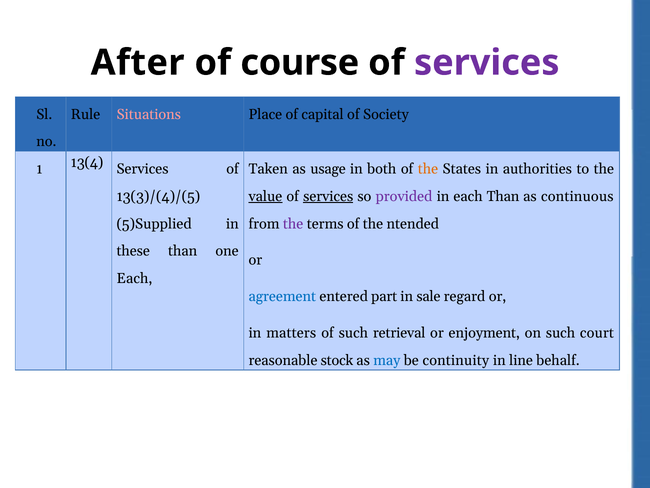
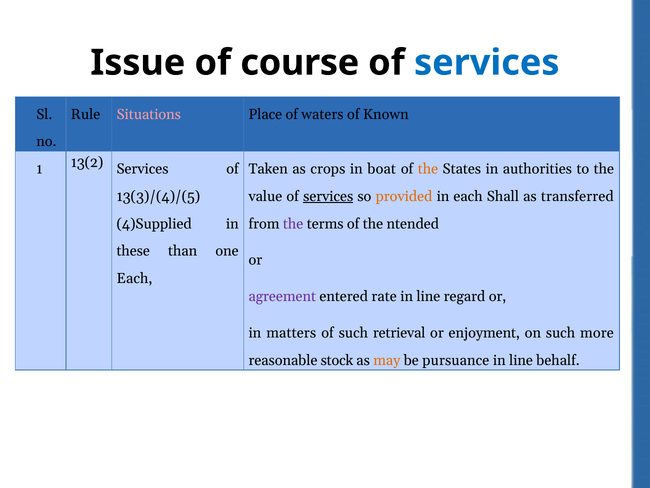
After: After -> Issue (138, 63)
services colour: purple -> blue (487, 63)
capital: capital -> waters (323, 114)
Society: Society -> Known (386, 114)
13(4: 13(4 -> 13(2 (87, 162)
usage: usage -> crops (328, 169)
both: both -> boat (382, 169)
value underline: present -> none (265, 196)
provided colour: purple -> orange (404, 196)
each Than: Than -> Shall (503, 196)
continuous: continuous -> transferred (577, 196)
5)Supplied: 5)Supplied -> 4)Supplied (154, 224)
agreement colour: blue -> purple (282, 296)
part: part -> rate (384, 296)
sale: sale -> line (428, 296)
court: court -> more (597, 333)
may colour: blue -> orange (387, 360)
continuity: continuity -> pursuance (456, 360)
